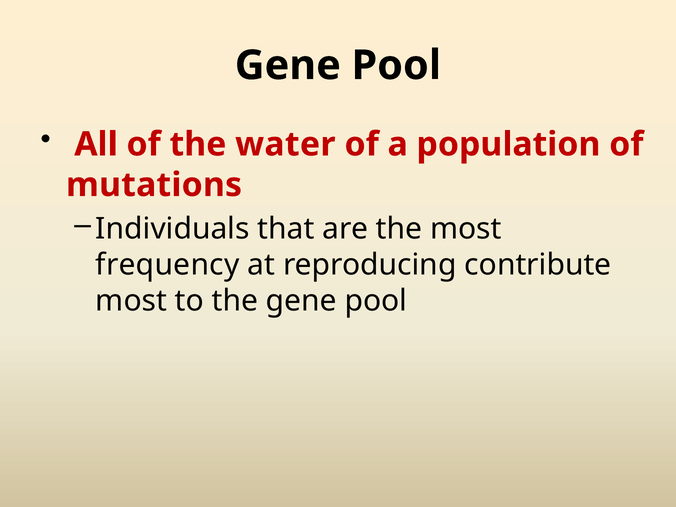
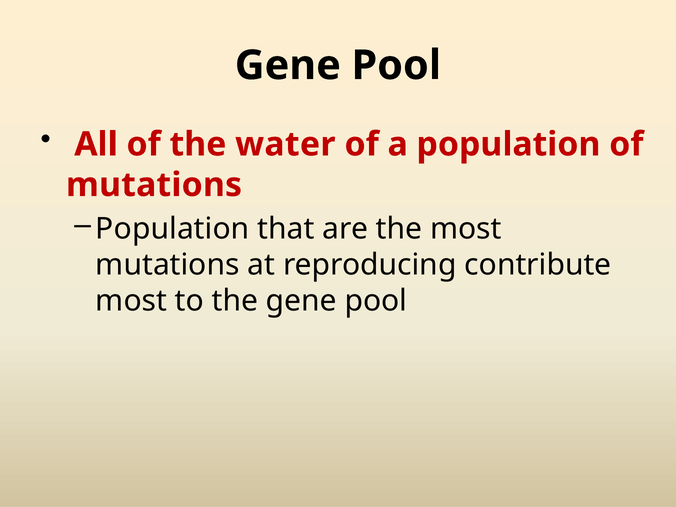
Individuals: Individuals -> Population (173, 229)
frequency: frequency -> mutations (168, 265)
